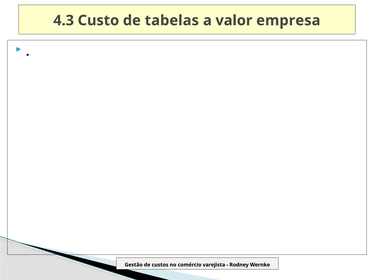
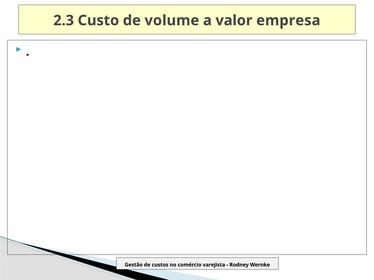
4.3: 4.3 -> 2.3 (64, 20)
tabelas: tabelas -> volume (172, 20)
